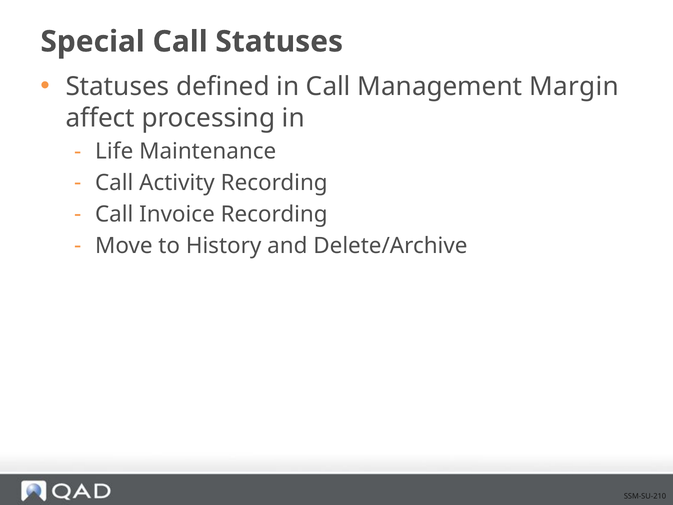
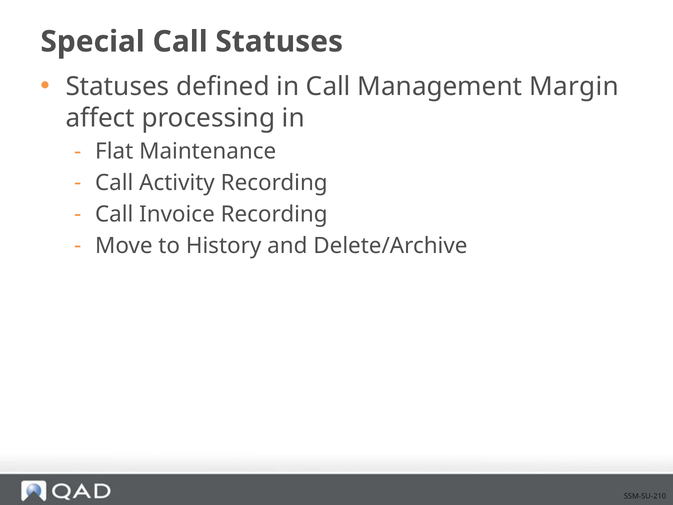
Life: Life -> Flat (114, 151)
